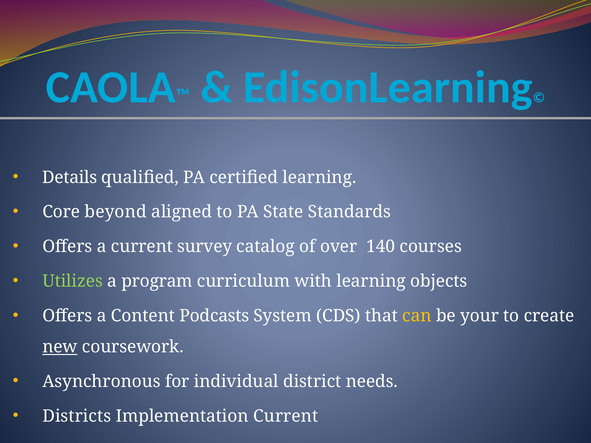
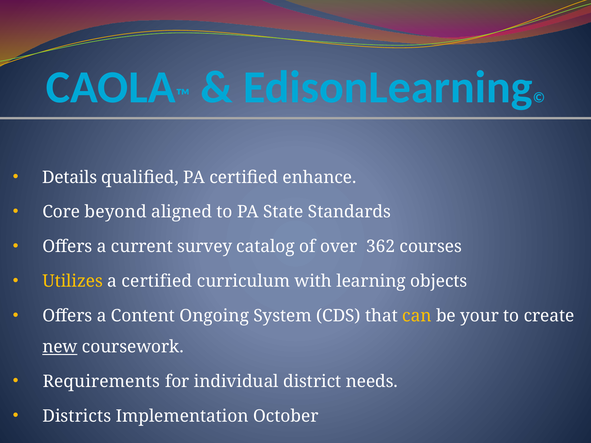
certified learning: learning -> enhance (320, 177)
140: 140 -> 362 (381, 247)
Utilizes colour: light green -> yellow (73, 281)
a program: program -> certified (157, 281)
Podcasts: Podcasts -> Ongoing (214, 316)
Asynchronous: Asynchronous -> Requirements (101, 382)
Implementation Current: Current -> October (286, 416)
